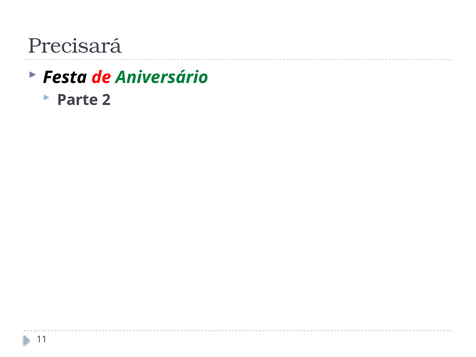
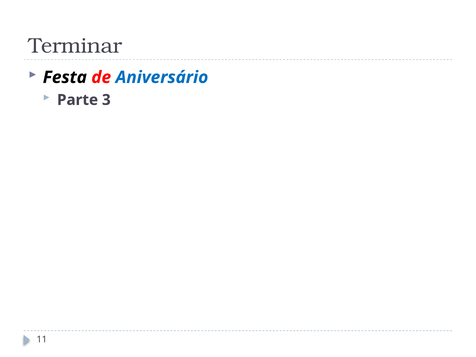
Precisará: Precisará -> Terminar (75, 46)
Aniversário colour: green -> blue (162, 77)
2: 2 -> 3 (106, 100)
